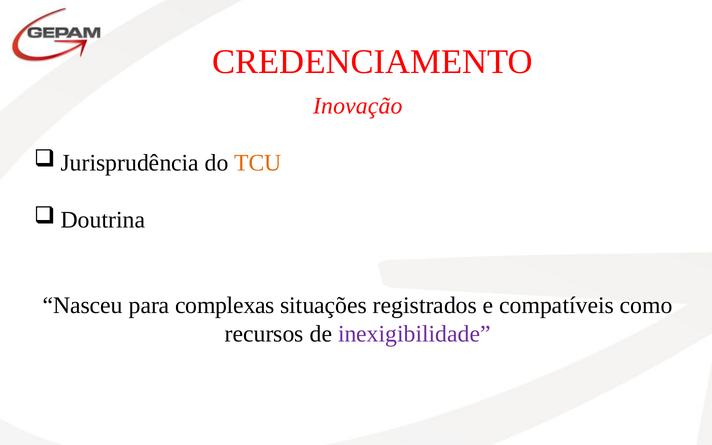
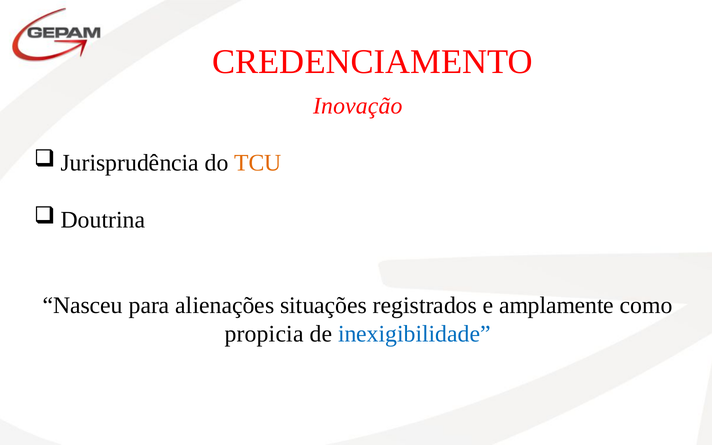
complexas: complexas -> alienações (225, 305)
compatíveis: compatíveis -> amplamente (557, 305)
recursos: recursos -> propicia (264, 334)
inexigibilidade colour: purple -> blue (414, 334)
